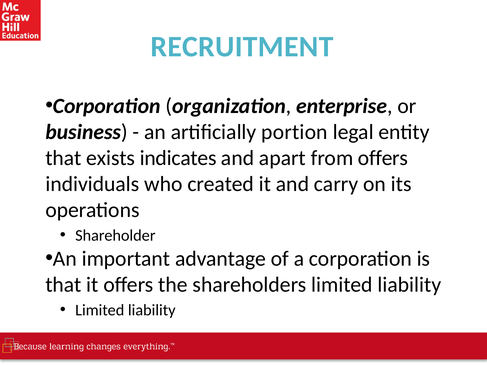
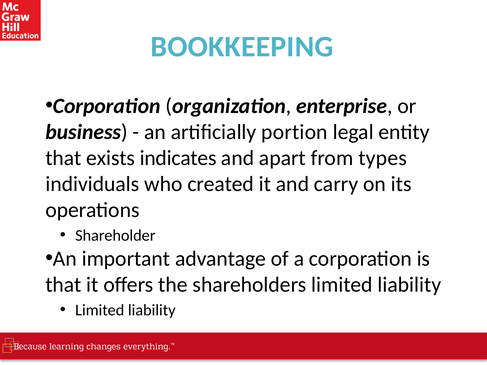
RECRUITMENT: RECRUITMENT -> BOOKKEEPING (242, 47)
from offers: offers -> types (383, 158)
